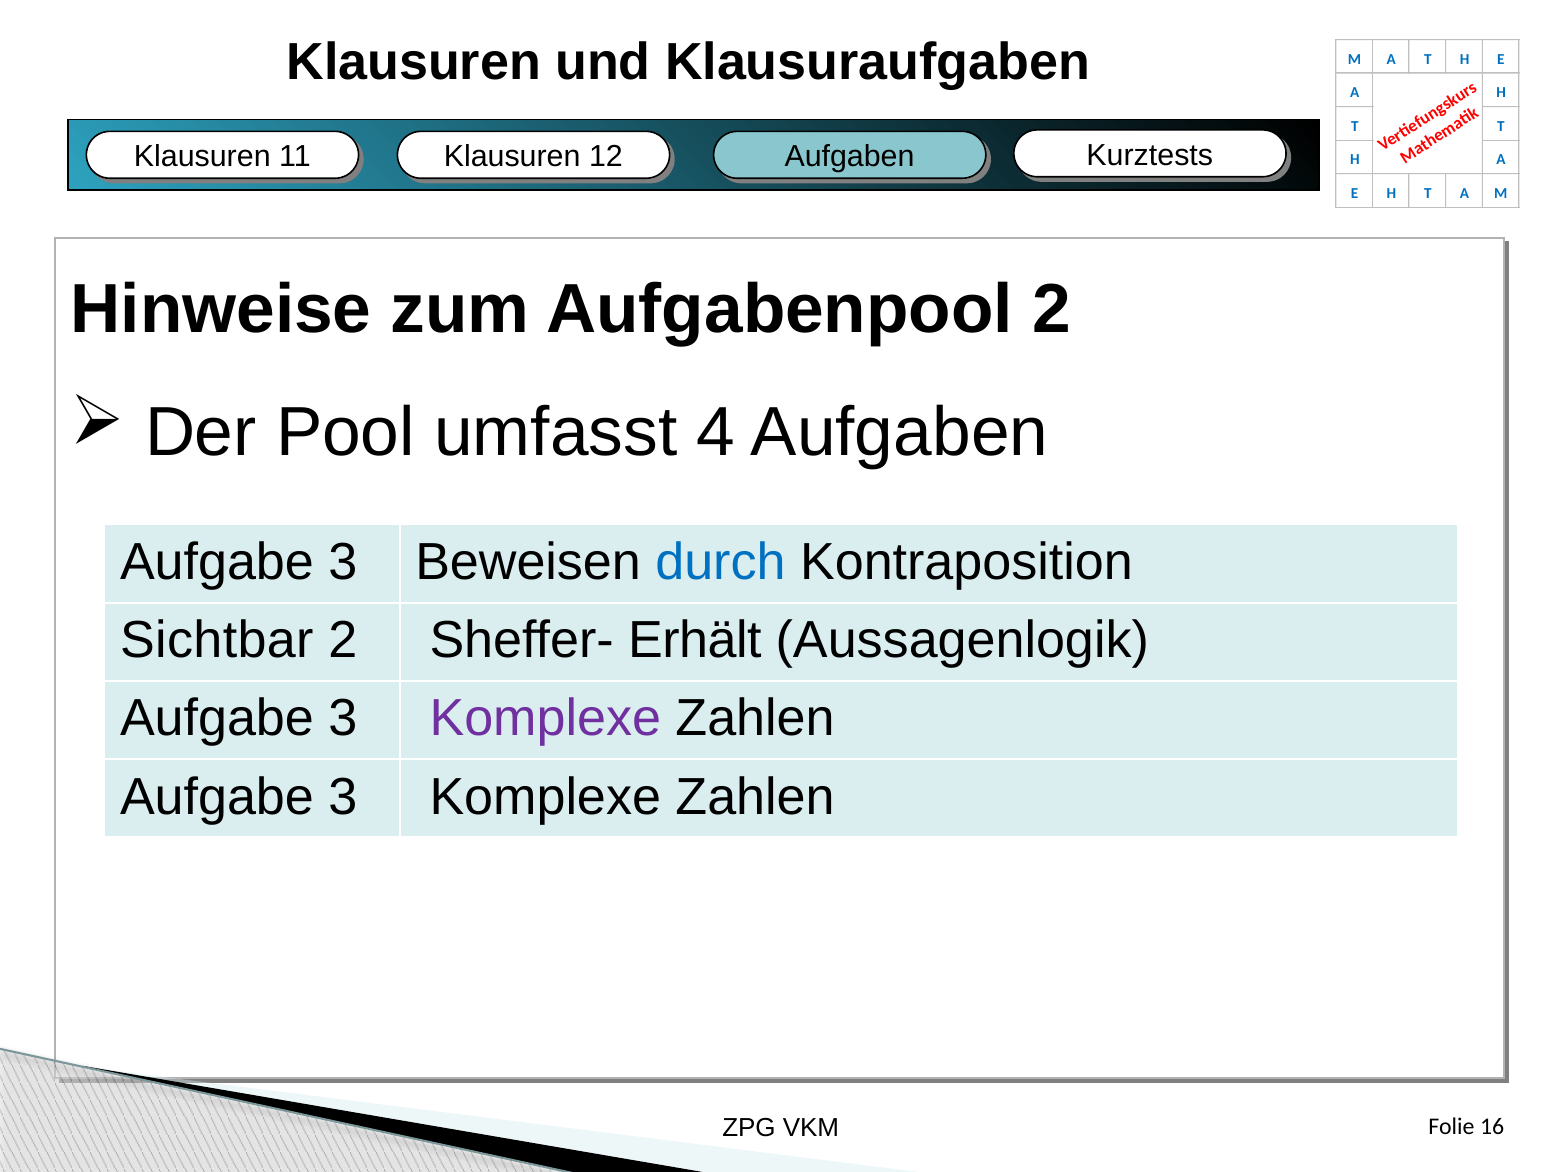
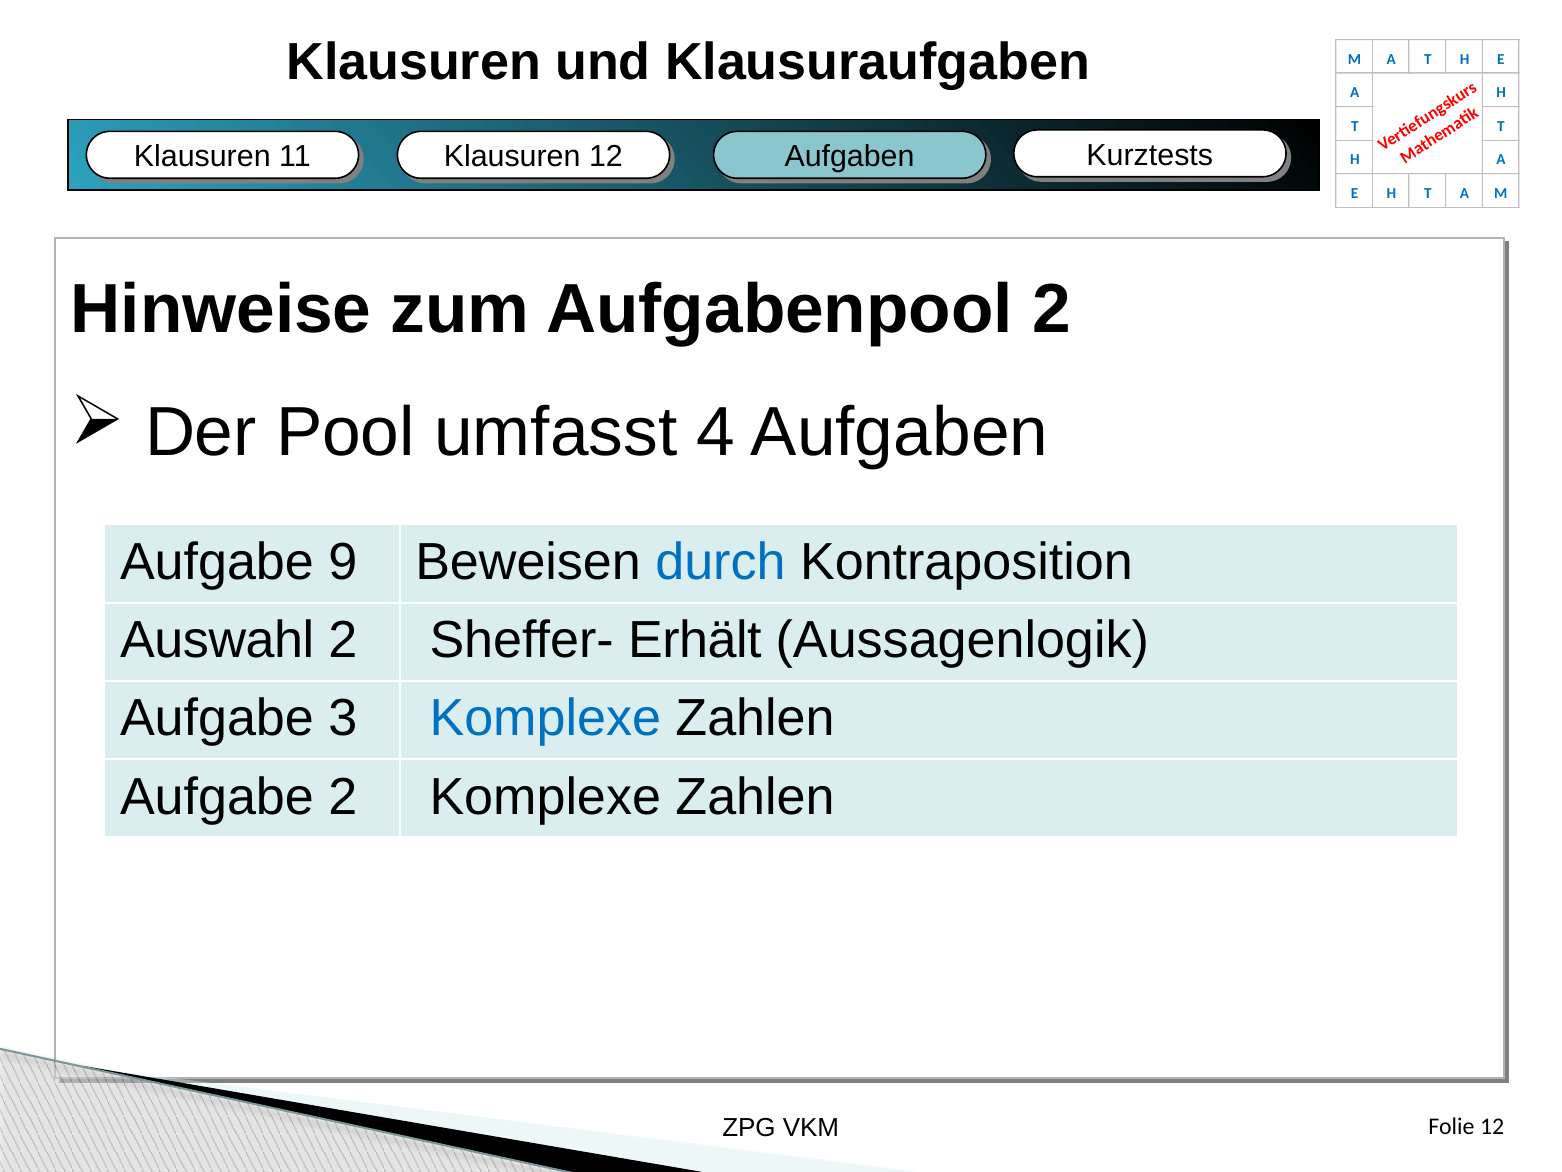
3: 3 -> 9 (343, 562)
Sichtbar: Sichtbar -> Auswahl (217, 640)
Komplexe colour: purple -> blue (545, 718)
3: 3 -> 2 (343, 796)
Folie 16: 16 -> 12 (1492, 1126)
